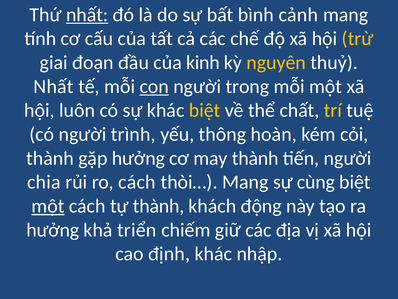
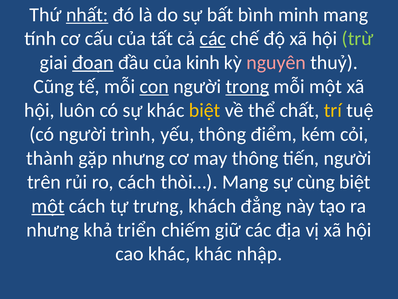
cảnh: cảnh -> minh (298, 15)
các underline: none -> present (213, 39)
trừ colour: yellow -> light green (358, 39)
đoạn underline: none -> present (93, 62)
nguyên colour: yellow -> pink (276, 62)
Nhất: Nhất -> Cũng (54, 86)
trong underline: none -> present (247, 86)
hoàn: hoàn -> điểm (274, 134)
gặp hưởng: hưởng -> nhưng (138, 158)
may thành: thành -> thông (255, 158)
chia: chia -> trên (44, 182)
tự thành: thành -> trưng (158, 206)
động: động -> đẳng (261, 206)
hưởng: hưởng -> nhưng (53, 230)
cao định: định -> khác (169, 253)
